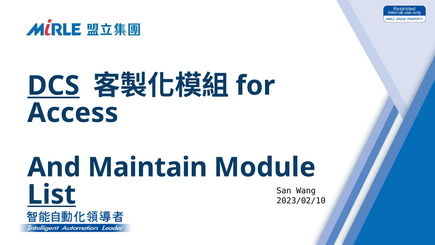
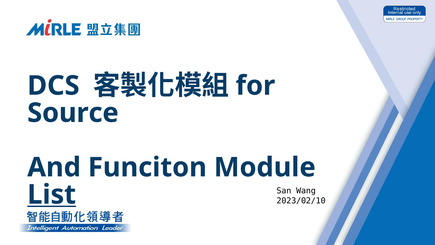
DCS underline: present -> none (53, 86)
Access: Access -> Source (73, 113)
Maintain: Maintain -> Funciton (147, 167)
